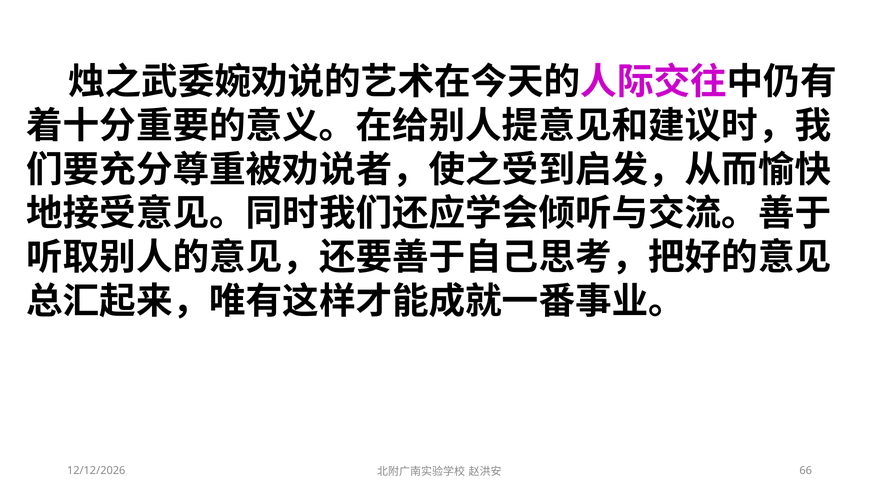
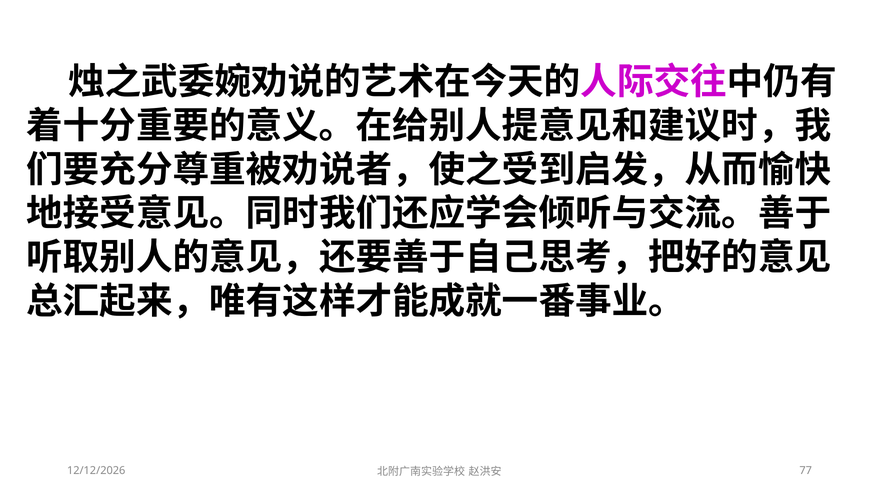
66: 66 -> 77 (806, 471)
